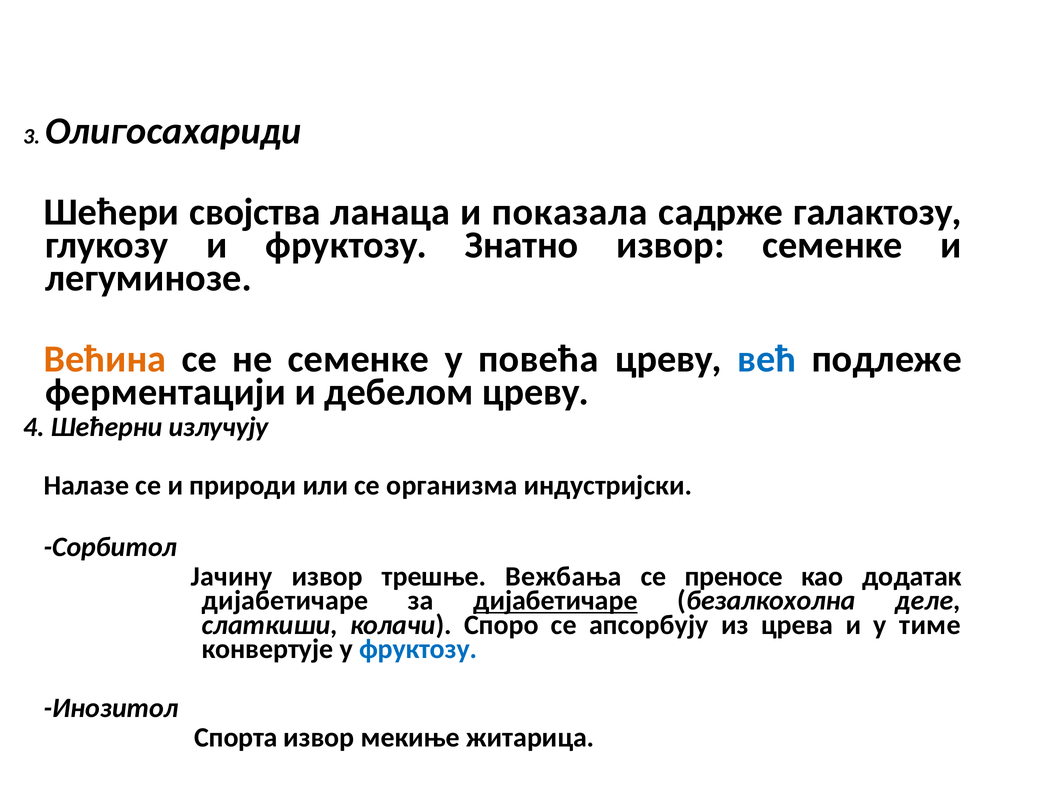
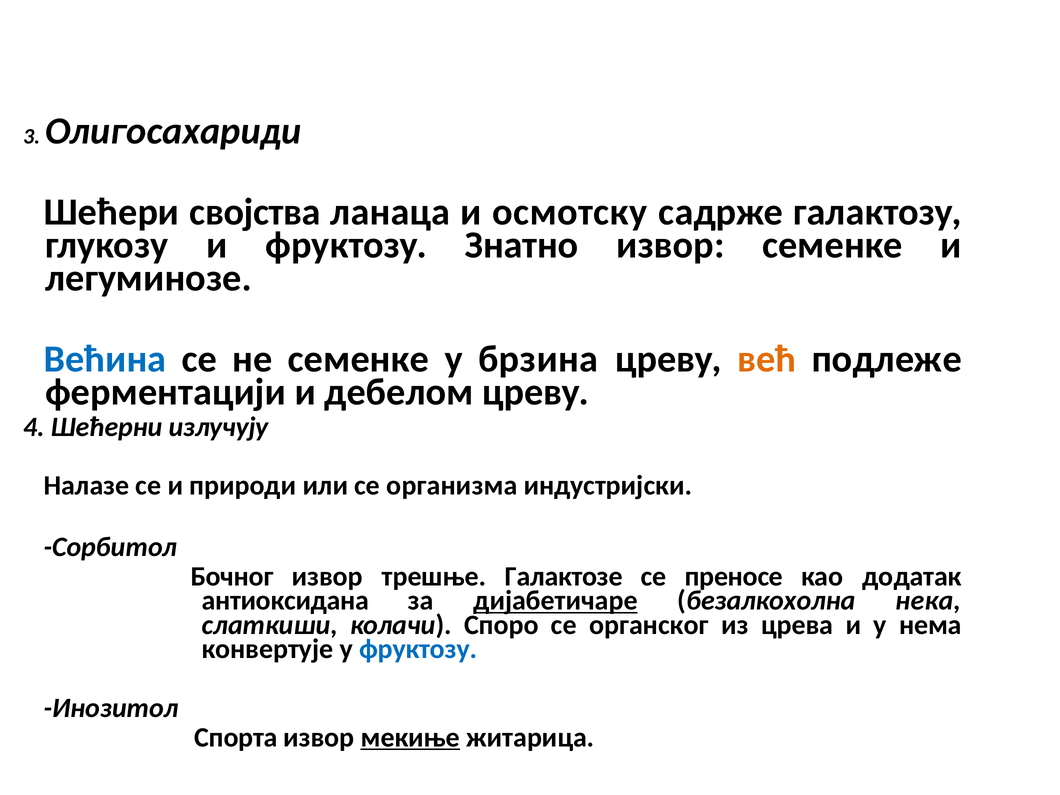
показала: показала -> осмотску (570, 212)
Већина colour: orange -> blue (105, 359)
повећа: повећа -> брзина (538, 359)
већ colour: blue -> orange (767, 359)
Јачину: Јачину -> Бочног (232, 577)
Вежбања: Вежбања -> Галактозе (564, 577)
дијабетичаре: дијабетичаре -> антиоксидана (285, 601)
деле: деле -> нека (928, 601)
апсорбују: апсорбују -> органског (649, 625)
тиме: тиме -> нема (930, 625)
мекиње underline: none -> present (410, 737)
